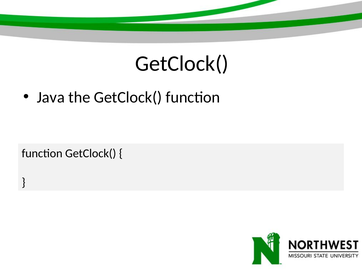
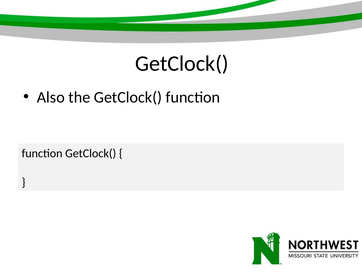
Java: Java -> Also (51, 97)
